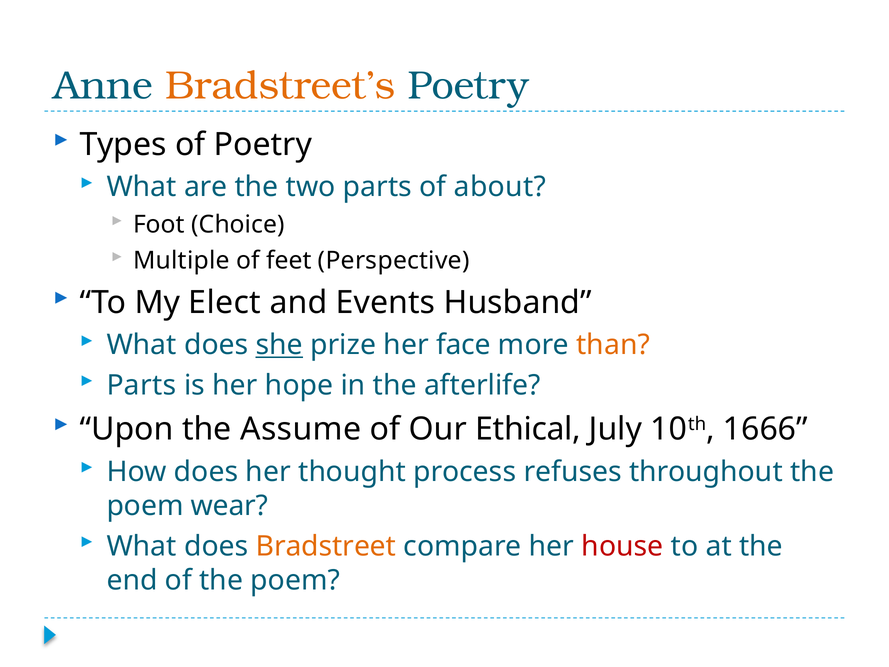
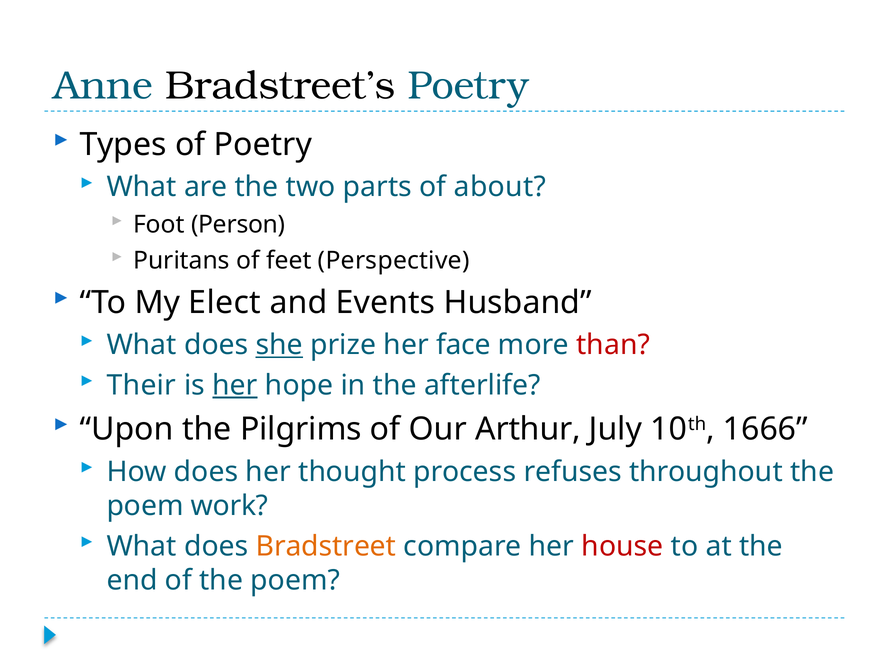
Bradstreet’s colour: orange -> black (280, 86)
Choice: Choice -> Person (238, 225)
Multiple: Multiple -> Puritans (182, 260)
than colour: orange -> red (613, 345)
Parts: Parts -> Their (141, 385)
her underline: none -> present (235, 385)
Assume: Assume -> Pilgrims (301, 429)
Ethical: Ethical -> Arthur (528, 429)
wear: wear -> work (229, 506)
